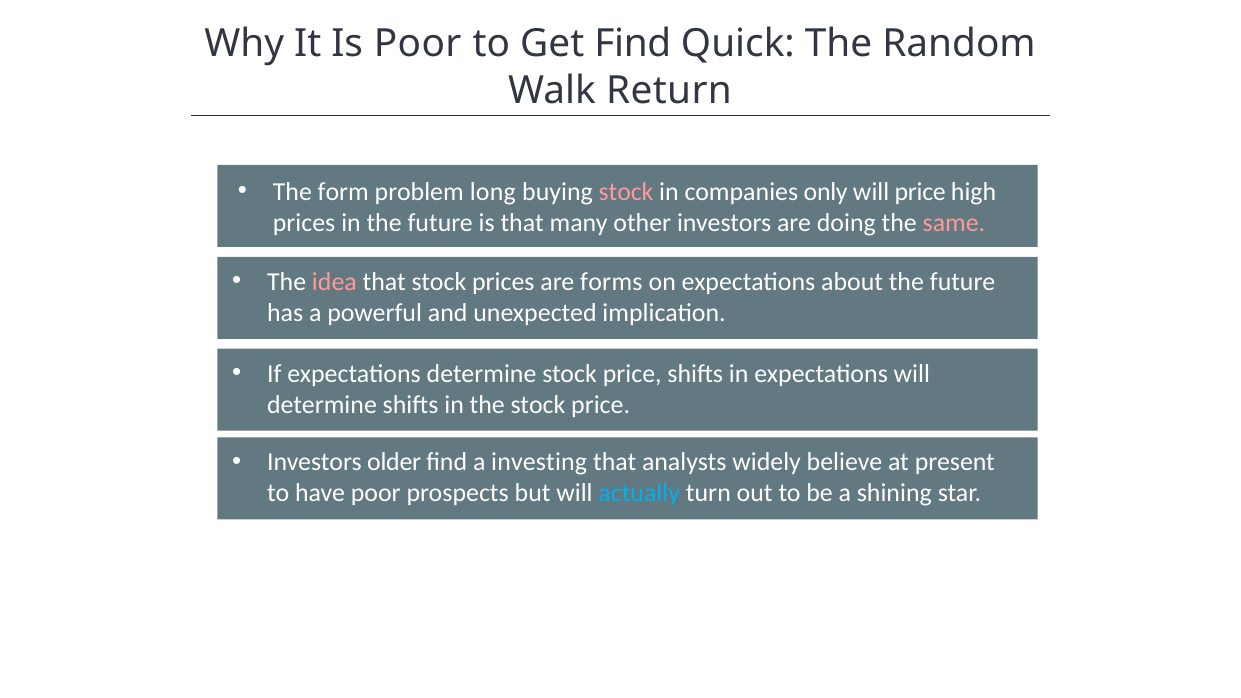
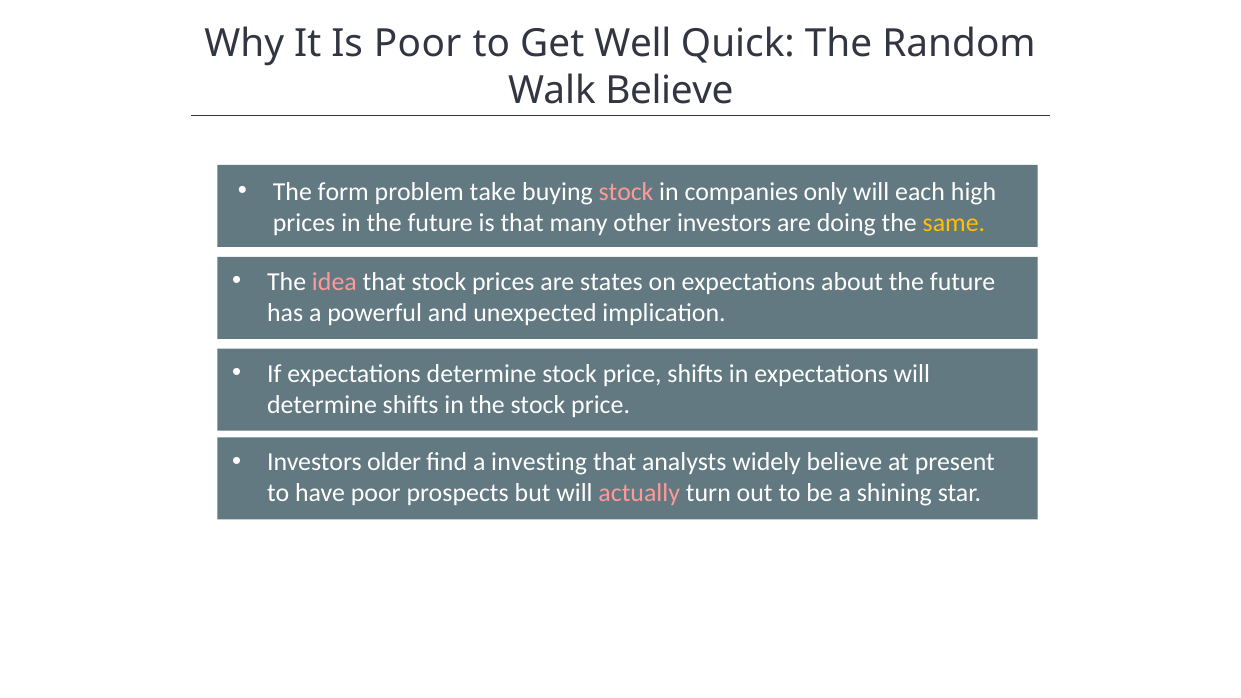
Get Find: Find -> Well (633, 44)
Walk Return: Return -> Believe (669, 90)
long: long -> take (493, 192)
will price: price -> each (920, 192)
same colour: pink -> yellow (954, 223)
forms: forms -> states (612, 282)
actually colour: light blue -> pink (639, 493)
